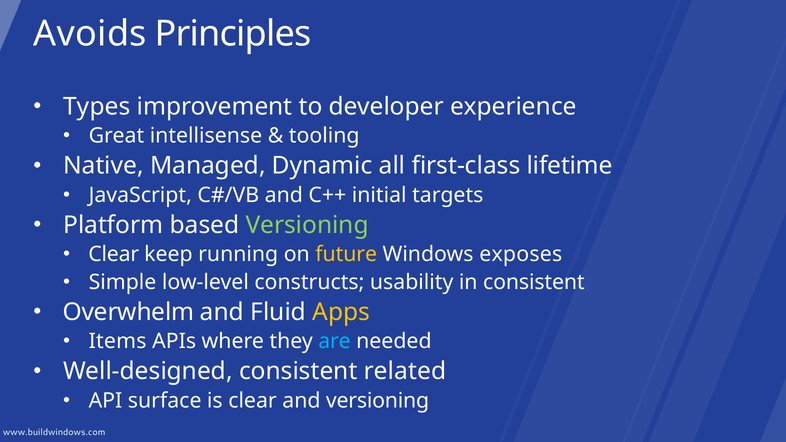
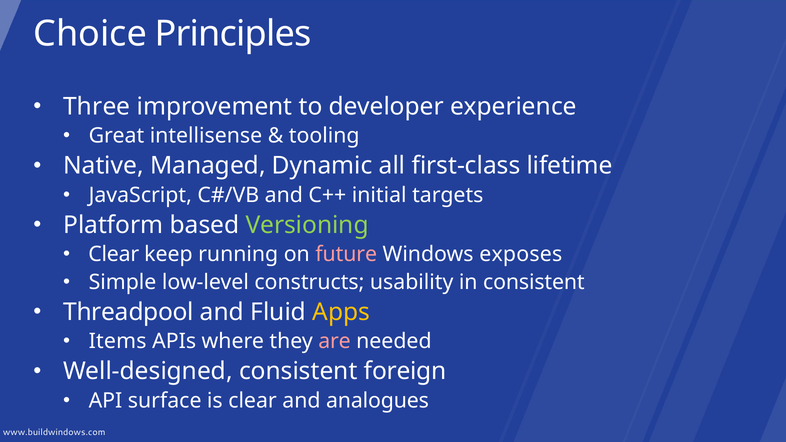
Avoids: Avoids -> Choice (90, 34)
Types: Types -> Three (97, 106)
future colour: yellow -> pink (346, 255)
Overwhelm: Overwhelm -> Threadpool (128, 312)
are colour: light blue -> pink (335, 342)
related: related -> foreign (405, 371)
and versioning: versioning -> analogues (377, 401)
